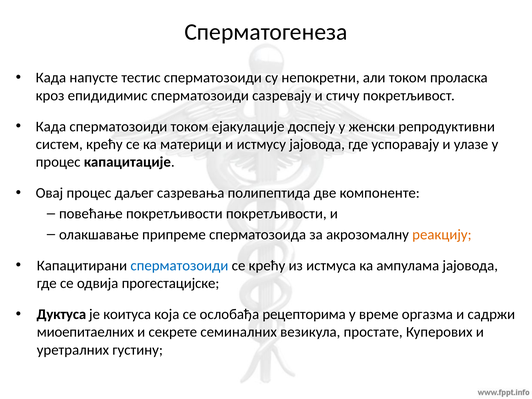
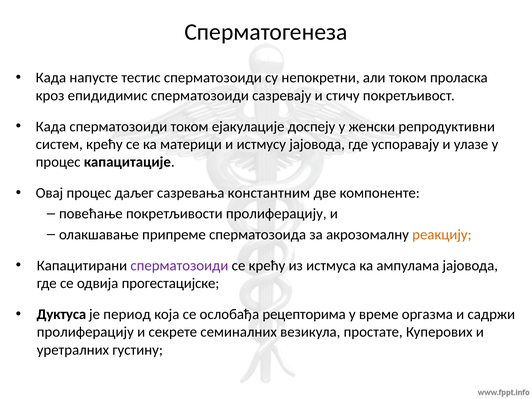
полипептида: полипептида -> константним (269, 193)
покретљивости покретљивости: покретљивости -> пролиферацију (276, 214)
сперматозоиди colour: blue -> purple (179, 266)
коитуса: коитуса -> период (127, 314)
миоепитаелних: миоепитаелних -> пролиферацију (85, 332)
